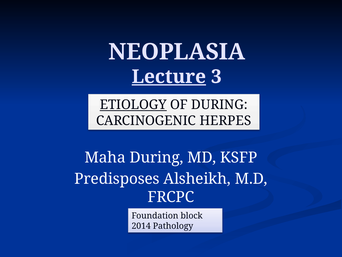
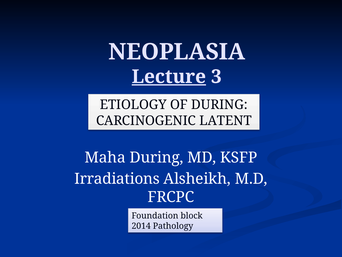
ETIOLOGY underline: present -> none (133, 105)
HERPES: HERPES -> LATENT (225, 121)
Predisposes: Predisposes -> Irradiations (117, 179)
